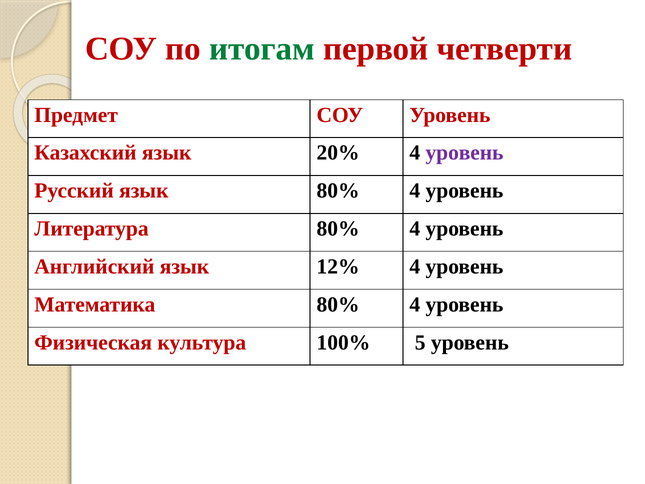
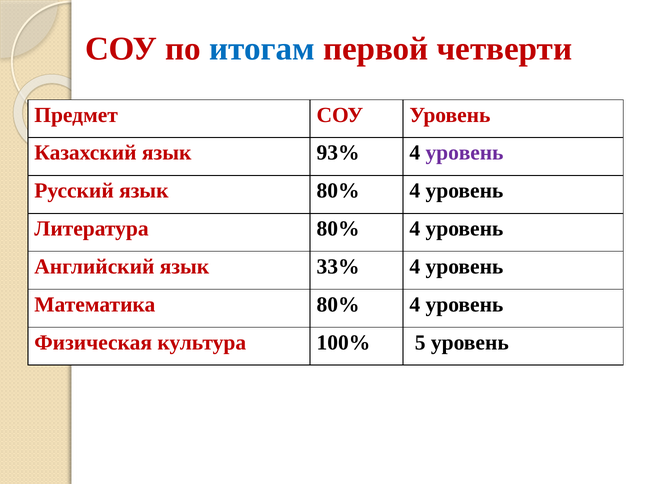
итогам colour: green -> blue (262, 49)
20%: 20% -> 93% (338, 153)
12%: 12% -> 33% (338, 266)
